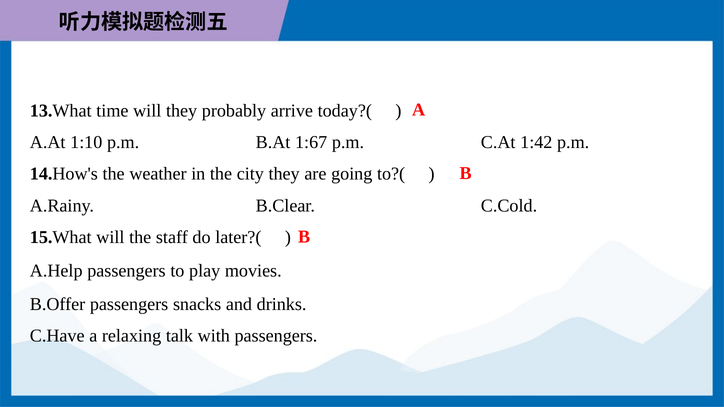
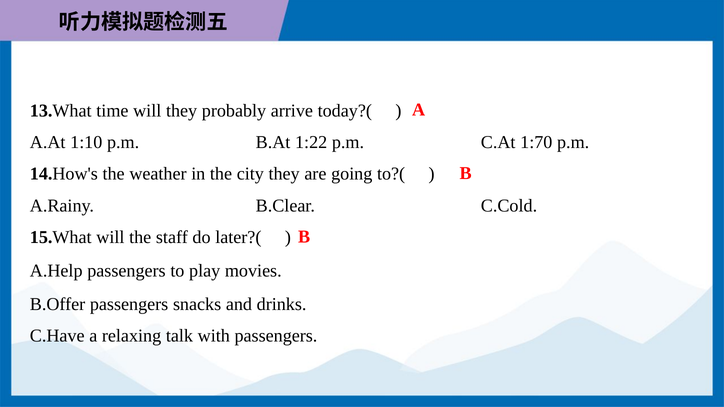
1:67: 1:67 -> 1:22 (311, 142)
1:42: 1:42 -> 1:70 (536, 142)
